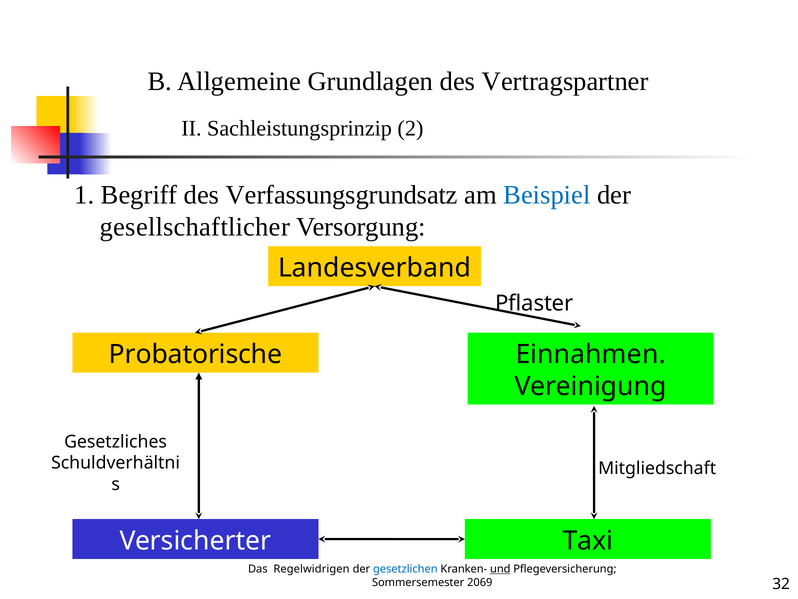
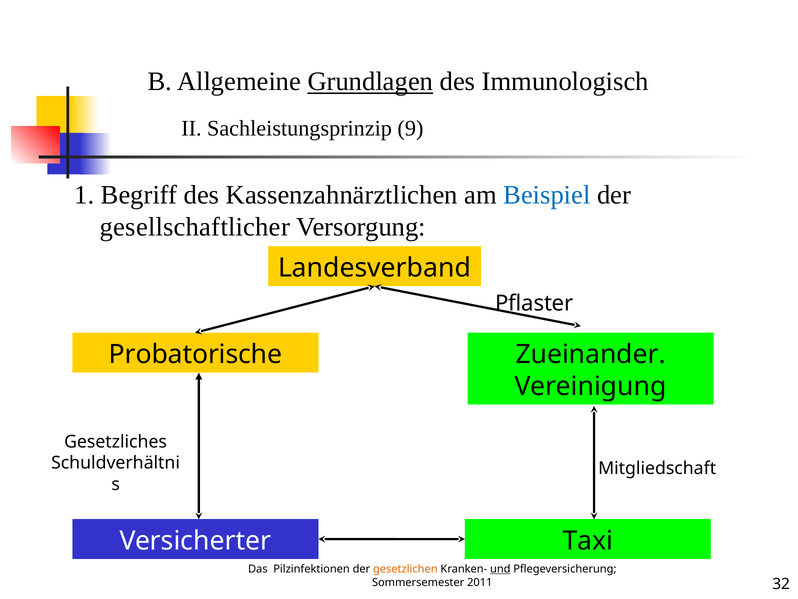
Grundlagen underline: none -> present (370, 82)
Vertragspartner: Vertragspartner -> Immunologisch (565, 82)
2: 2 -> 9 (410, 128)
Verfassungsgrundsatz: Verfassungsgrundsatz -> Kassenzahnärztlichen (342, 195)
Einnahmen: Einnahmen -> Zueinander (591, 354)
Regelwidrigen: Regelwidrigen -> Pilzinfektionen (312, 569)
gesetzlichen colour: blue -> orange (405, 569)
2069: 2069 -> 2011 (480, 582)
